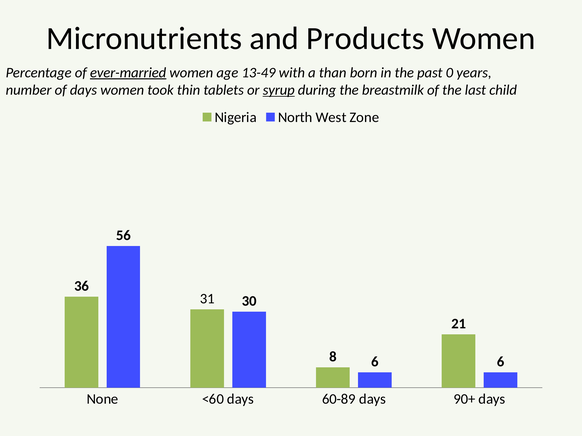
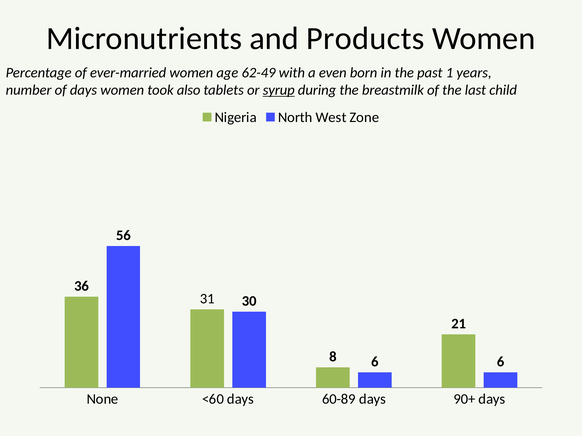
ever-married underline: present -> none (128, 73)
13-49: 13-49 -> 62-49 (259, 73)
than: than -> even (333, 73)
0: 0 -> 1 (449, 73)
thin: thin -> also (189, 90)
